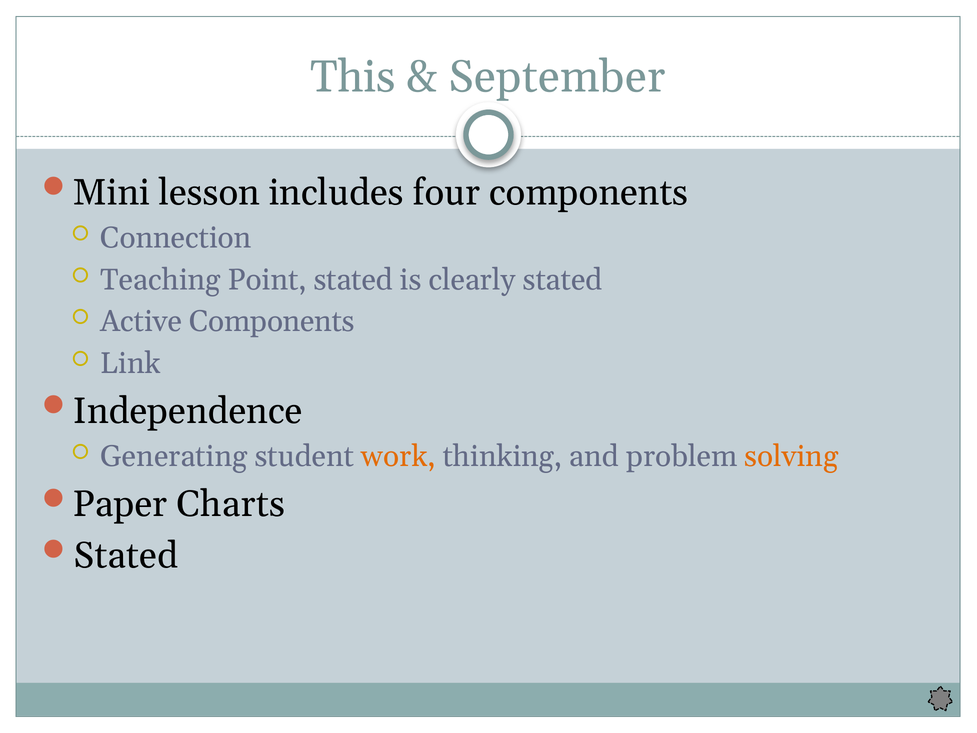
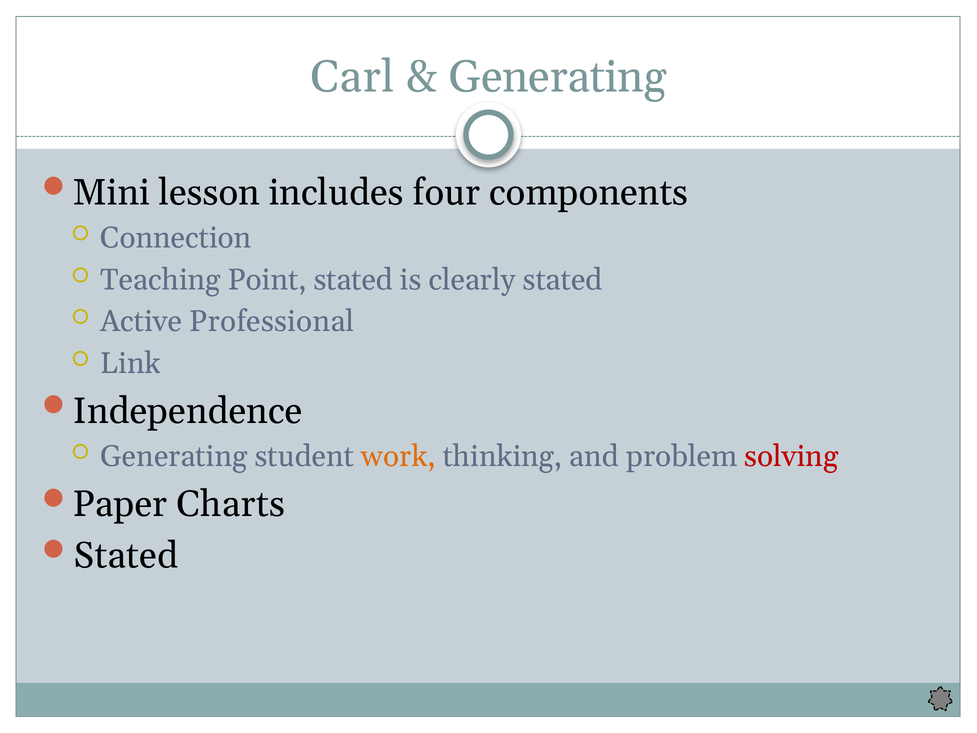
This: This -> Carl (353, 77)
September: September -> Generating (558, 77)
Active Components: Components -> Professional (272, 321)
solving colour: orange -> red (791, 456)
